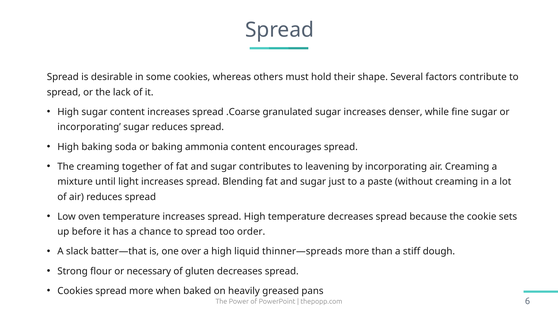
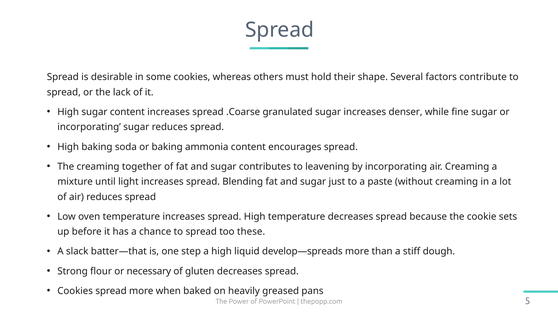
order: order -> these (251, 232)
over: over -> step (191, 251)
thinner—spreads: thinner—spreads -> develop—spreads (302, 251)
6: 6 -> 5 (527, 301)
